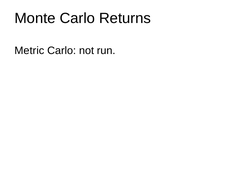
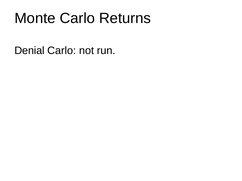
Metric: Metric -> Denial (29, 51)
